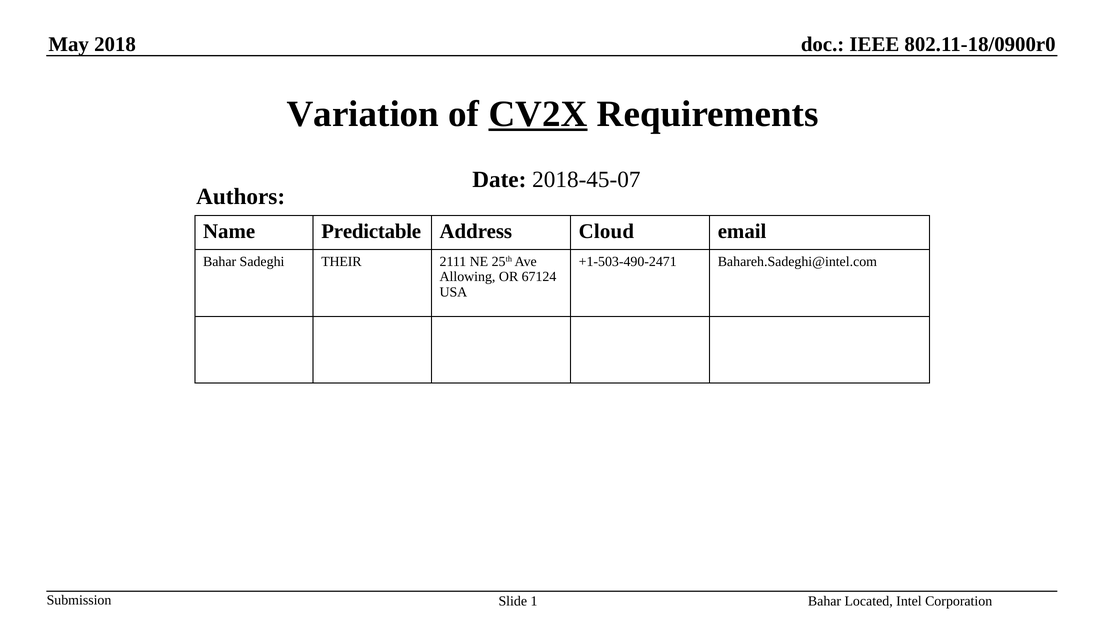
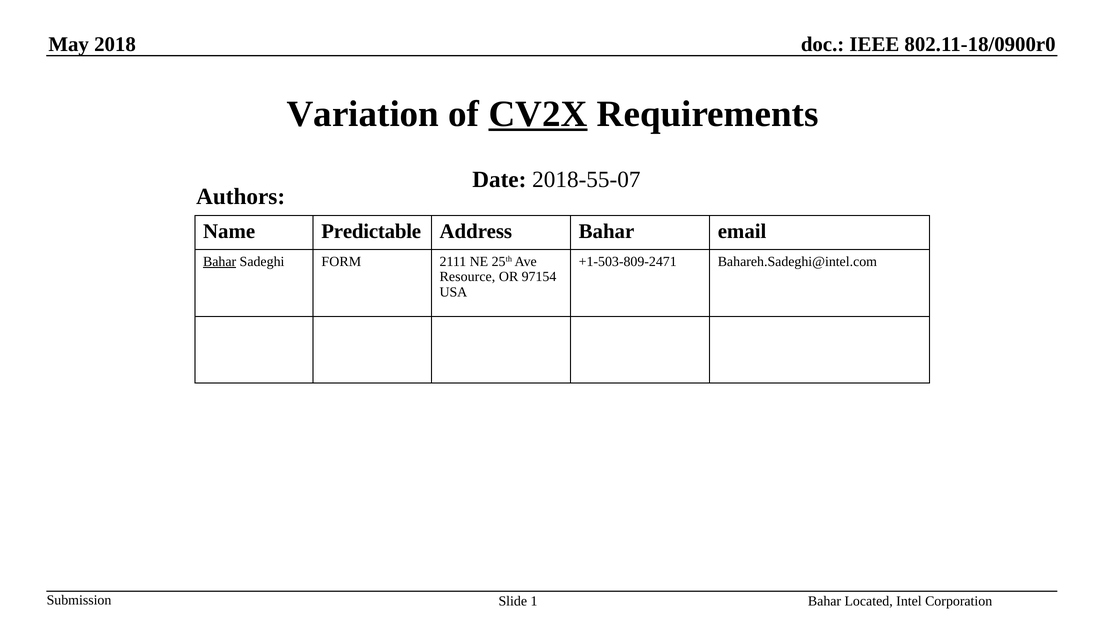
2018-45-07: 2018-45-07 -> 2018-55-07 (586, 179)
Address Cloud: Cloud -> Bahar (606, 232)
Bahar underline: none -> present (220, 261)
THEIR: THEIR -> FORM (341, 261)
+1-503-490-2471: +1-503-490-2471 -> +1-503-809-2471 (628, 261)
Allowing: Allowing -> Resource (467, 277)
67124: 67124 -> 97154 (539, 277)
